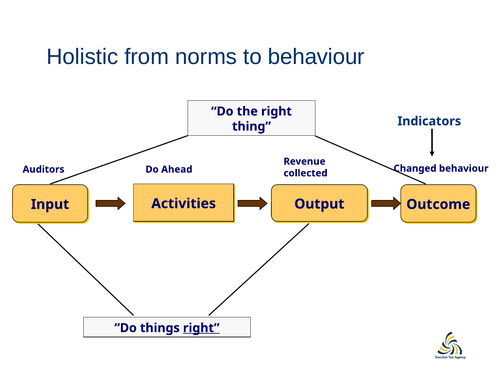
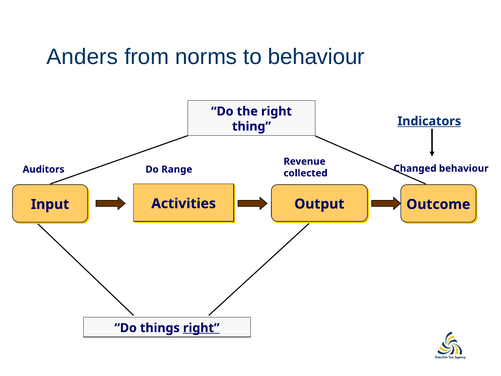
Holistic: Holistic -> Anders (82, 57)
Indicators underline: none -> present (429, 121)
Ahead: Ahead -> Range (177, 169)
